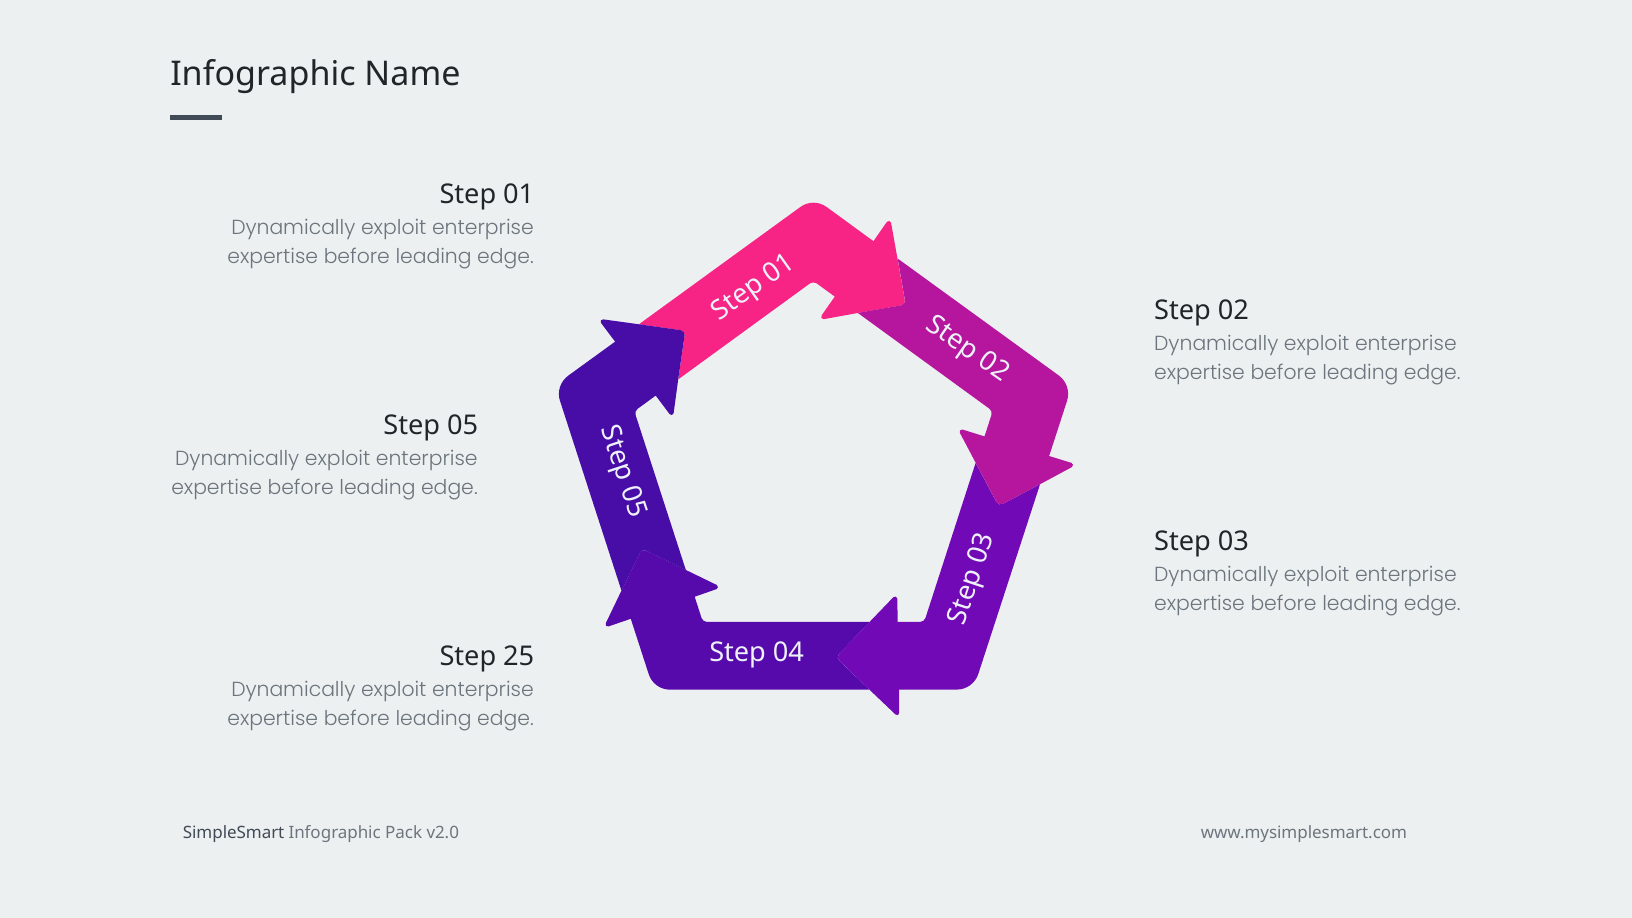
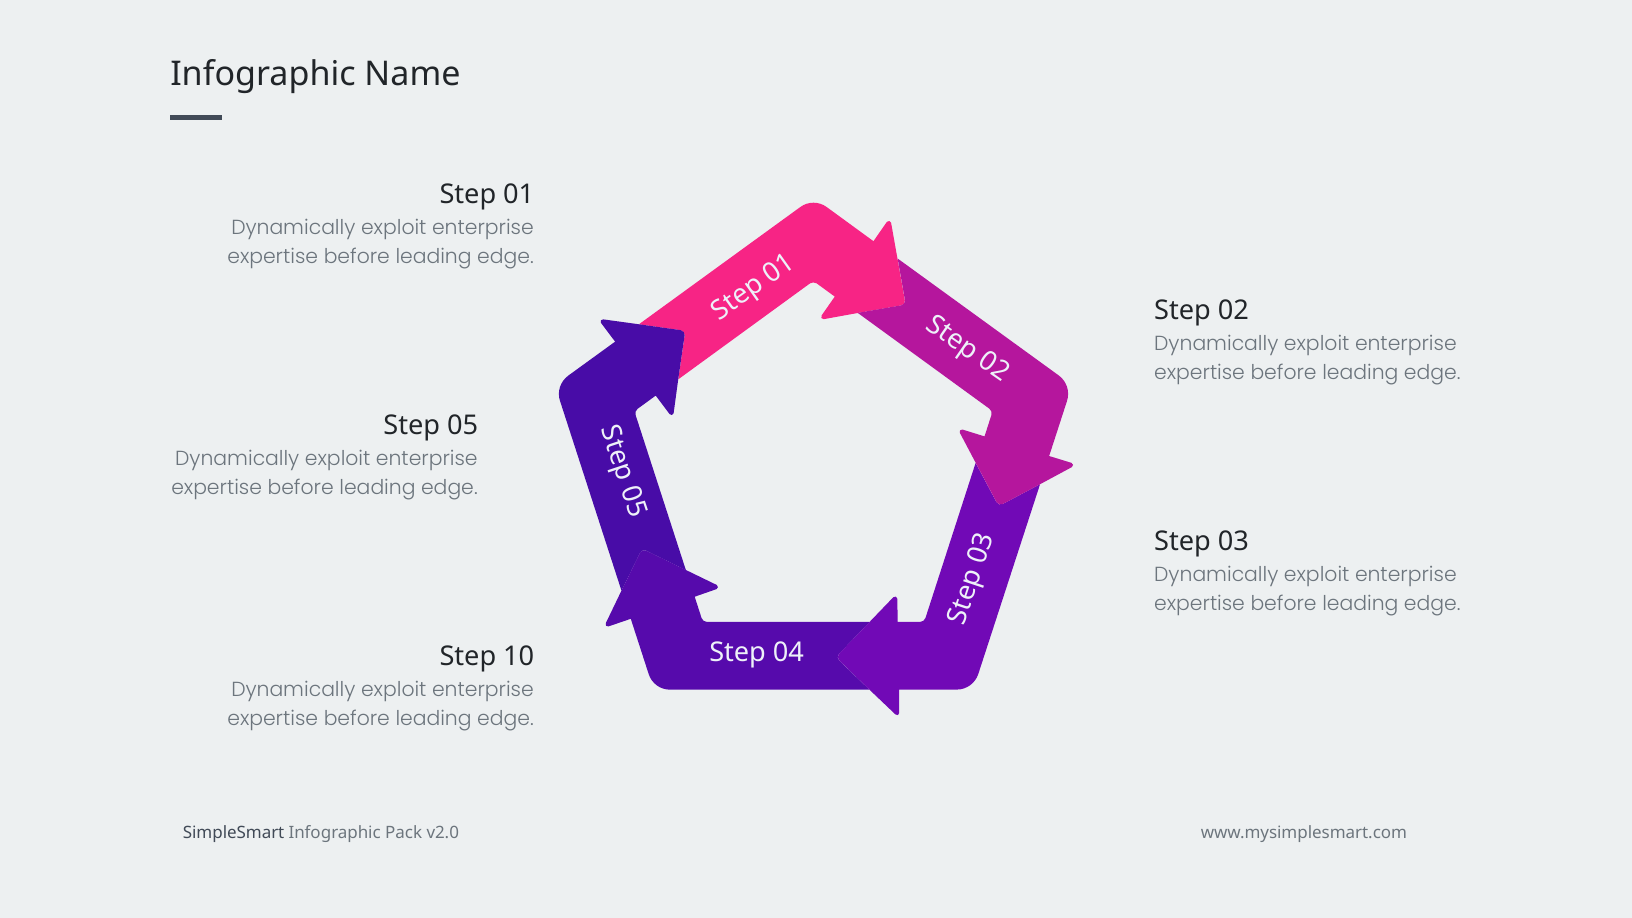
25: 25 -> 10 (519, 657)
